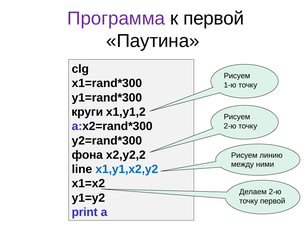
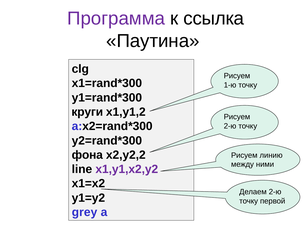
к первой: первой -> ссылка (214, 18)
x1,y1,x2,y2 colour: blue -> purple (127, 169)
print: print -> grey (85, 212)
